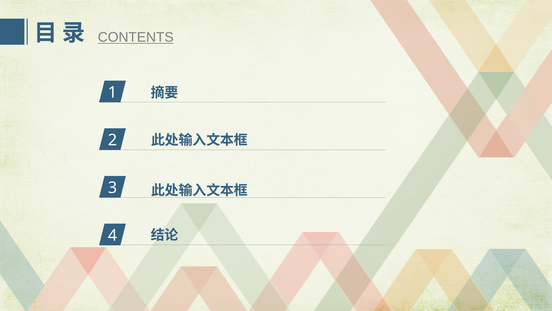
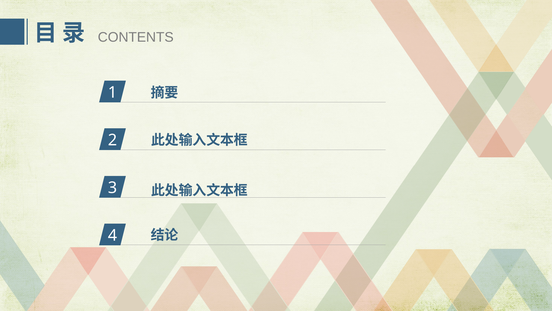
CONTENTS underline: present -> none (136, 37)
